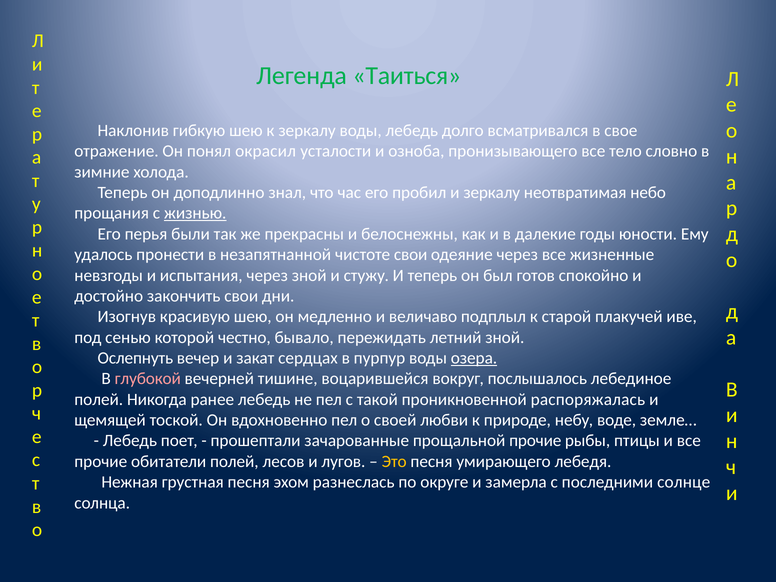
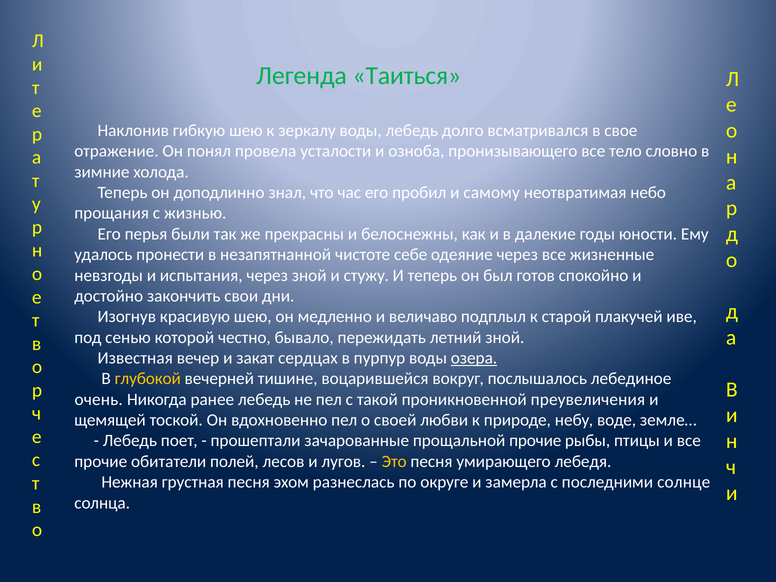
окрасил: окрасил -> провела (266, 151)
и зеркалу: зеркалу -> самому (492, 193)
жизнью underline: present -> none (195, 213)
чистоте свои: свои -> себе (411, 255)
Ослепнуть: Ослепнуть -> Известная (135, 358)
глубокой colour: pink -> yellow (148, 379)
полей: полей -> очень (99, 399)
распоряжалась: распоряжалась -> преувеличения (588, 399)
